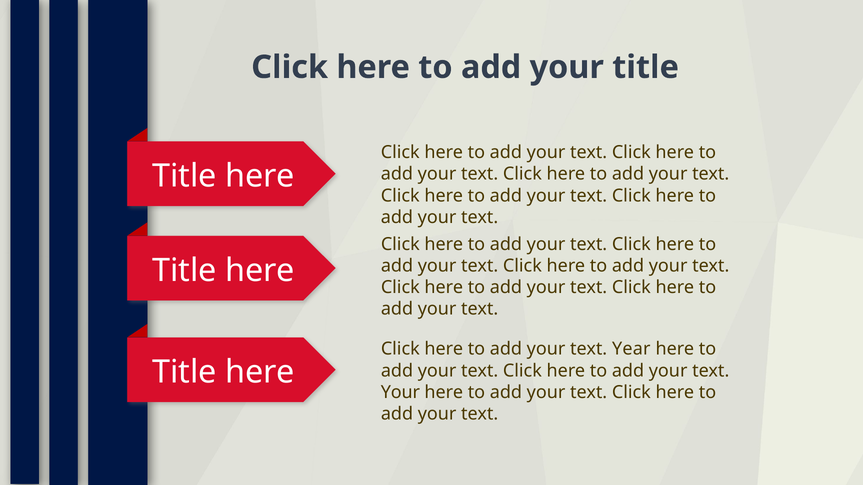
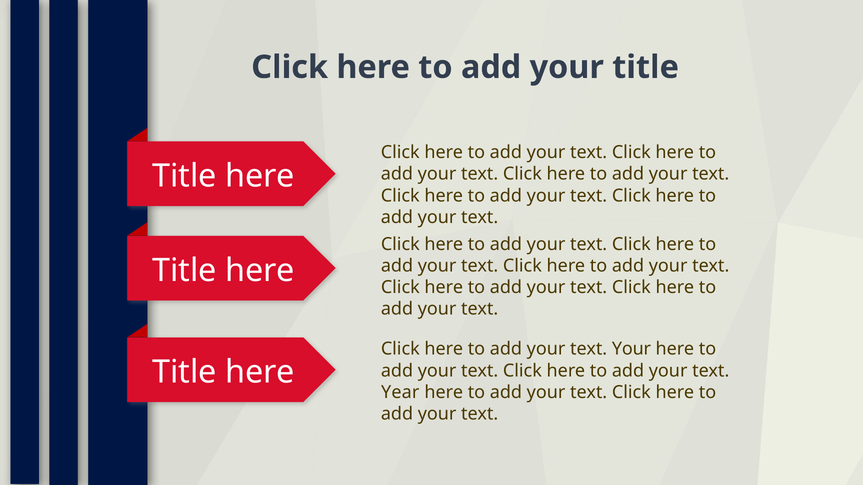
text Year: Year -> Your (631, 349)
Your: Your -> Year (400, 392)
